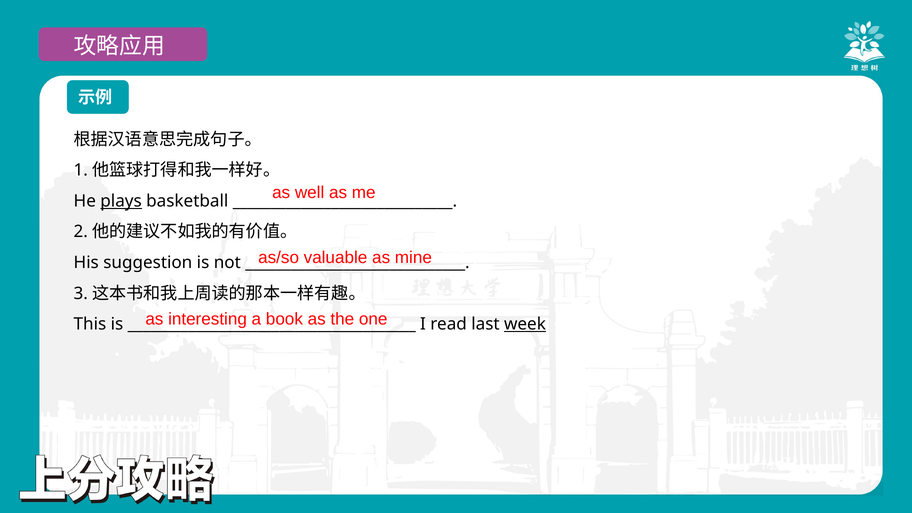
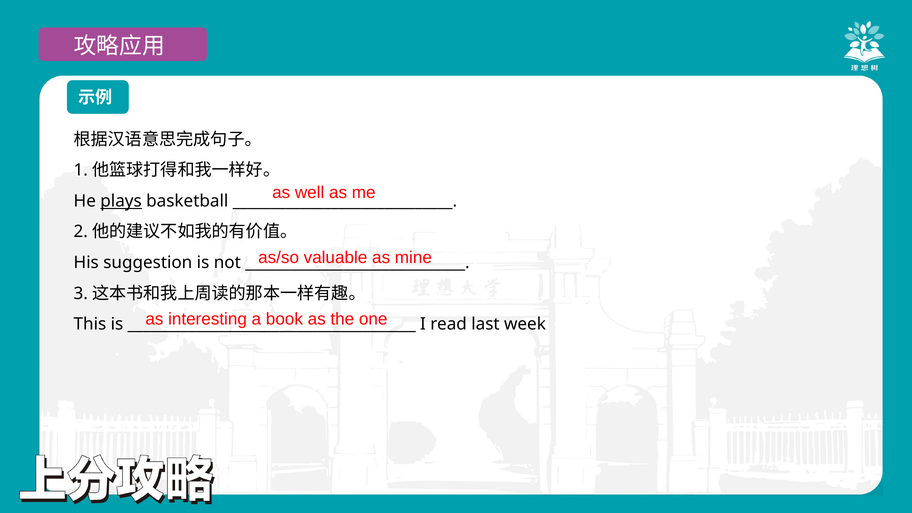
week underline: present -> none (525, 324)
